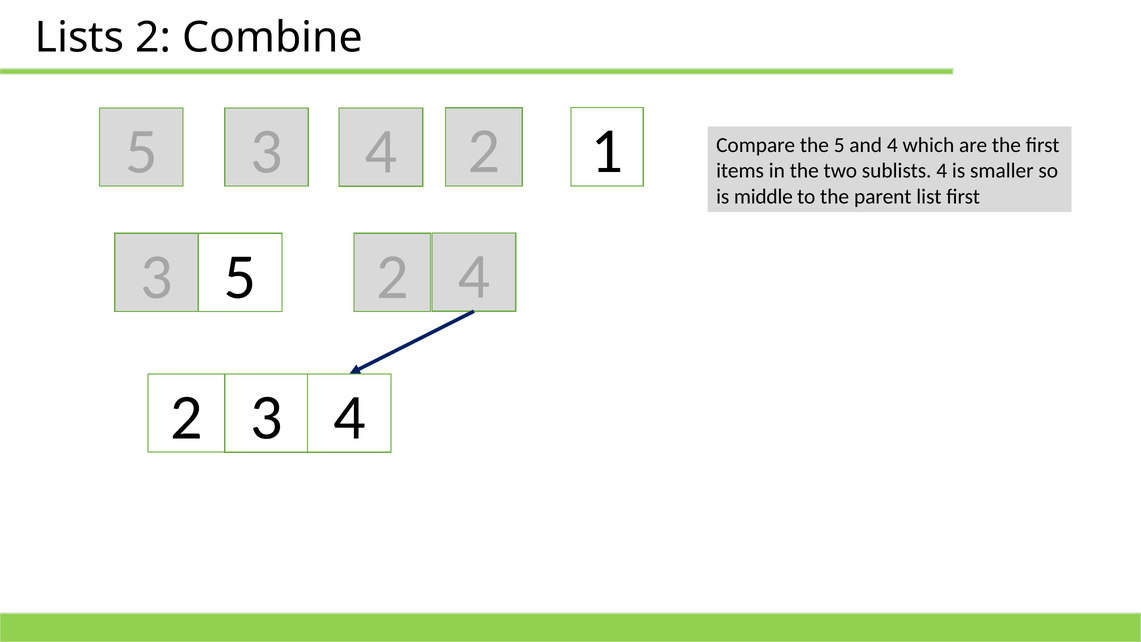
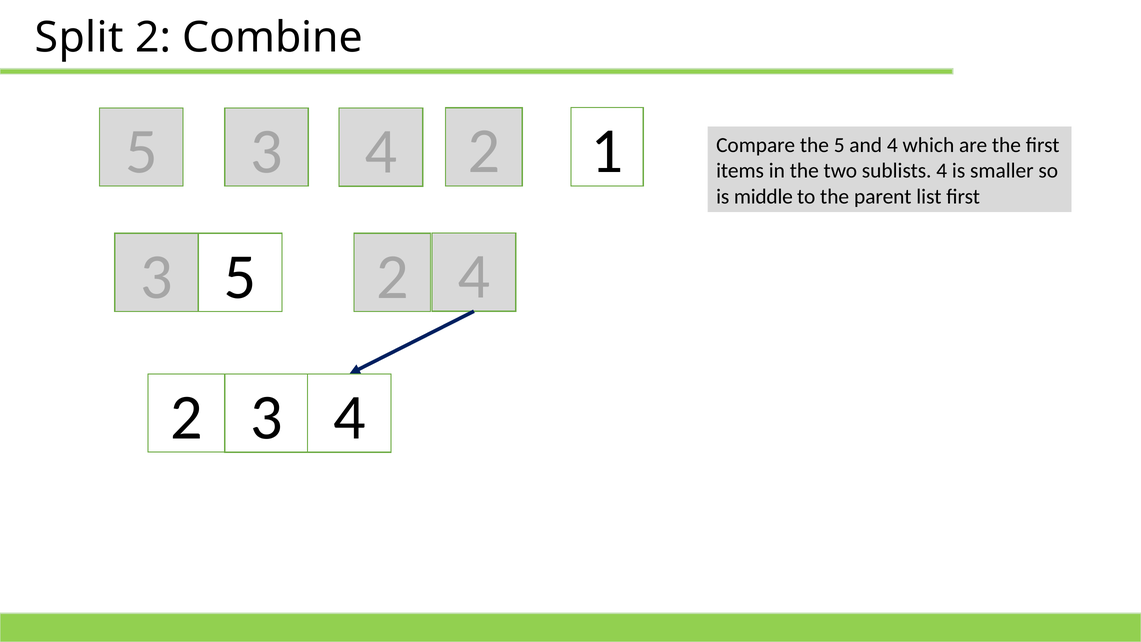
Lists: Lists -> Split (79, 38)
